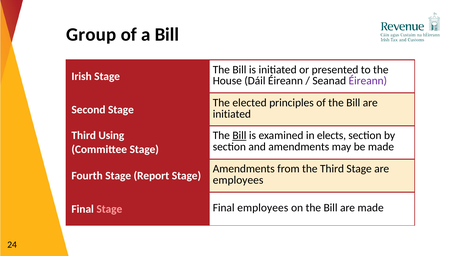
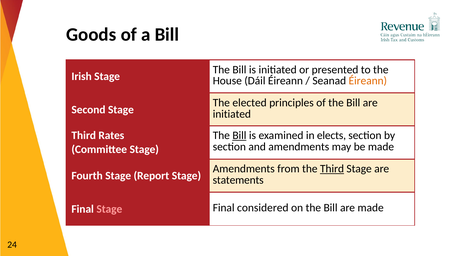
Group: Group -> Goods (91, 35)
Éireann colour: purple -> orange (368, 81)
Using: Using -> Rates (111, 135)
Third underline: none -> present (332, 168)
employees: employees -> statements (238, 180)
Final employees: employees -> considered (263, 207)
